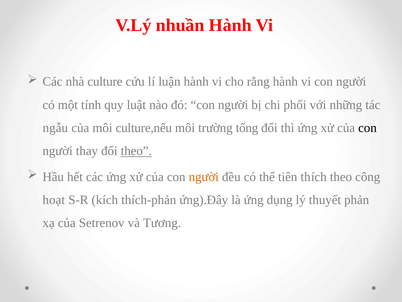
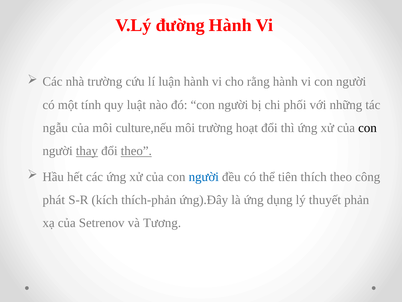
nhuần: nhuần -> đường (180, 25)
nhà culture: culture -> trường (105, 82)
tổng: tổng -> hoạt (247, 128)
thay underline: none -> present (87, 151)
người colour: orange -> blue (204, 176)
hoạt: hoạt -> phát (54, 200)
